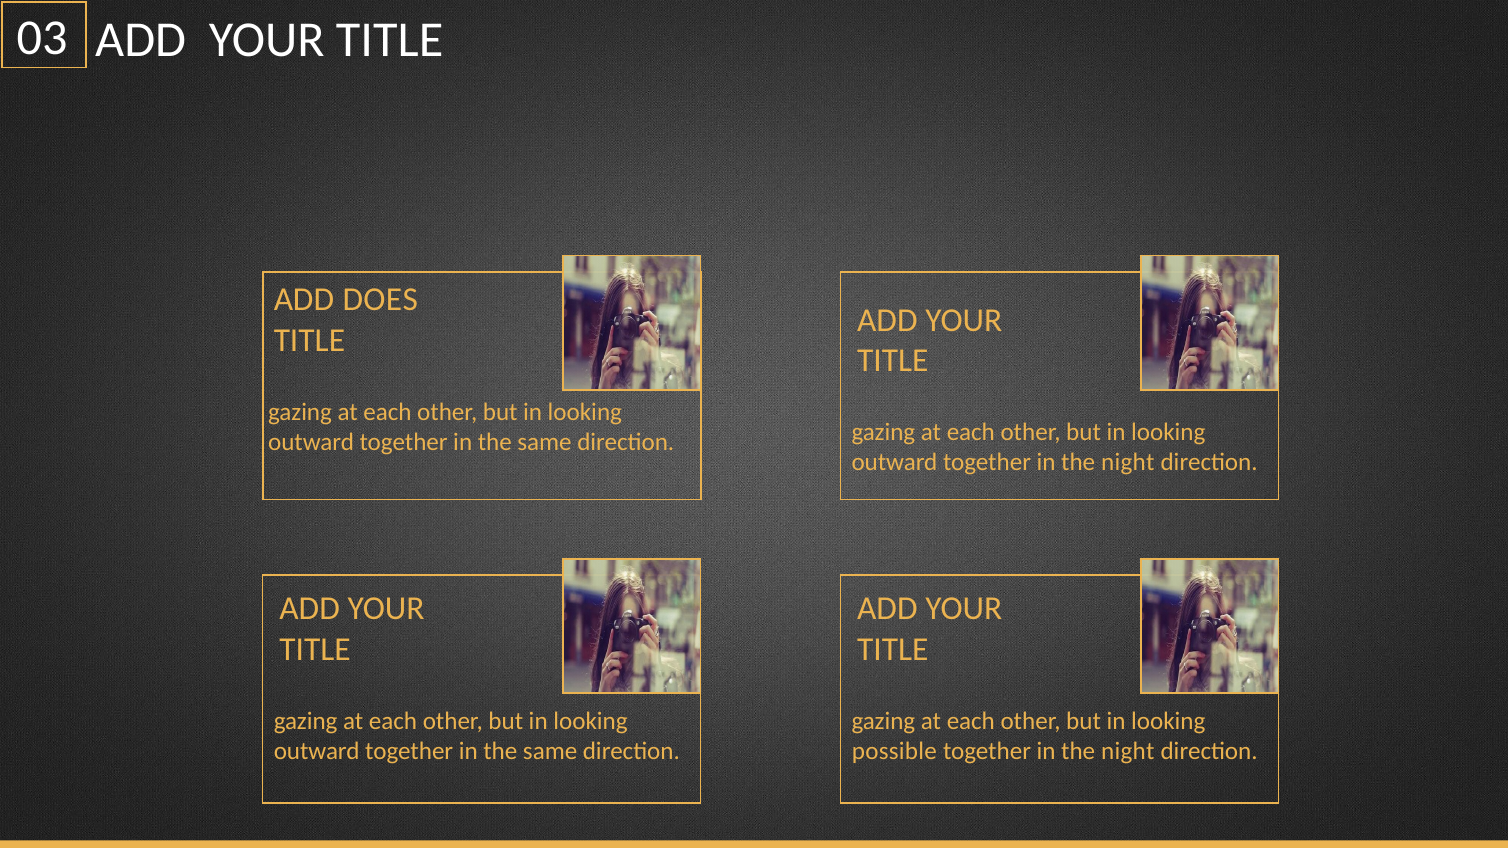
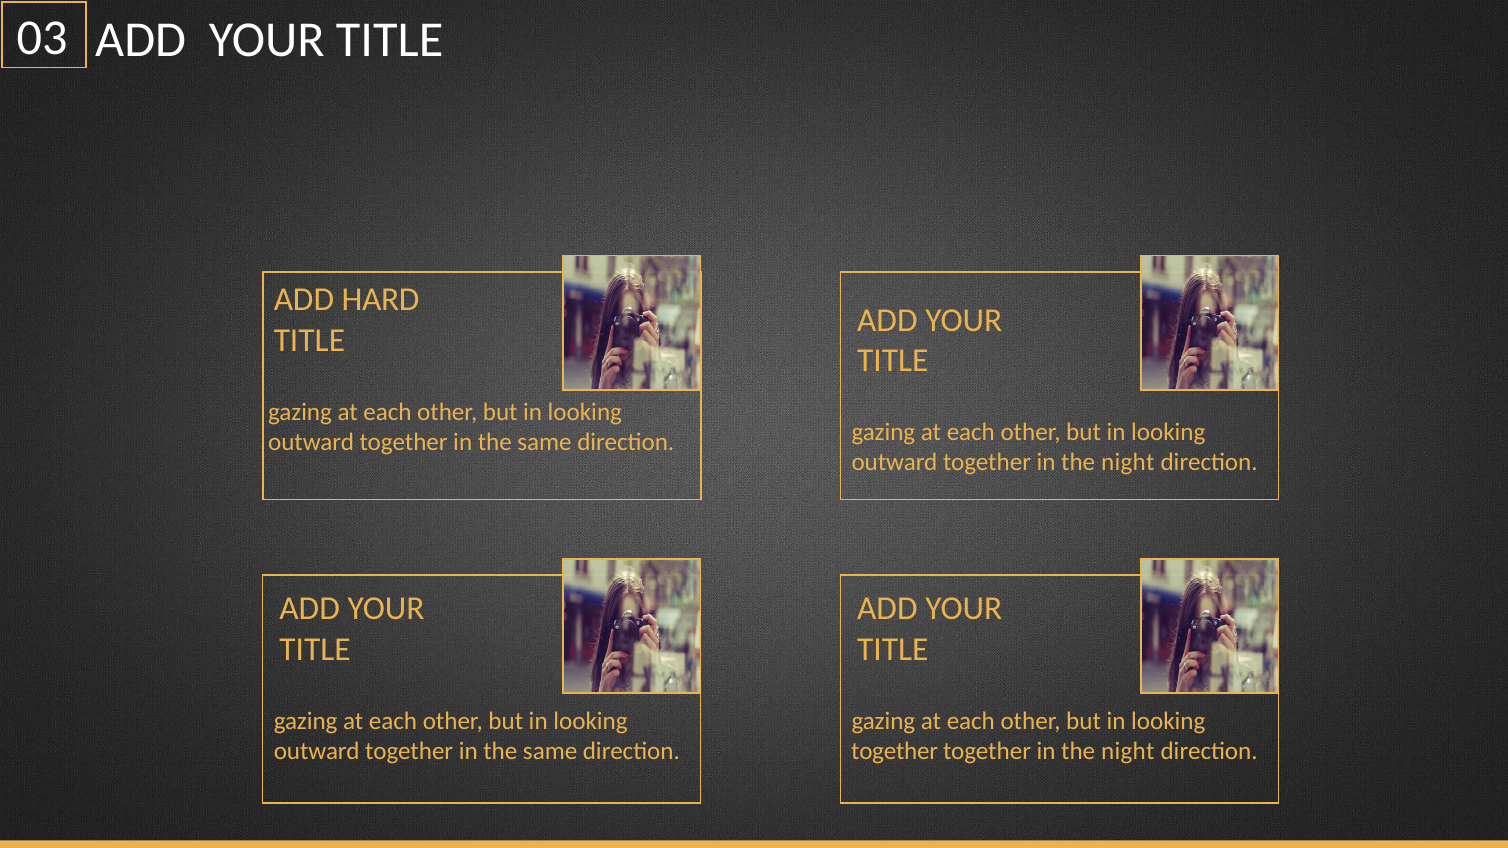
DOES: DOES -> HARD (381, 300)
possible: possible -> together (895, 752)
